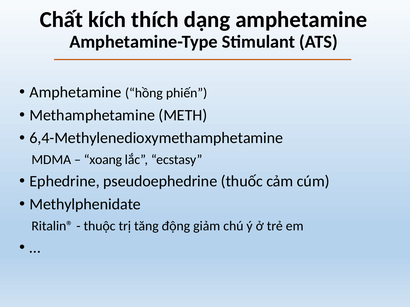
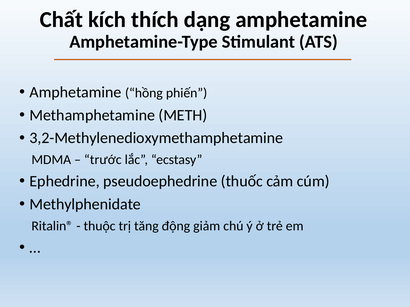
6,4-Methylenedioxymethamphetamine: 6,4-Methylenedioxymethamphetamine -> 3,2-Methylenedioxymethamphetamine (156, 138)
xoang: xoang -> trước (103, 160)
